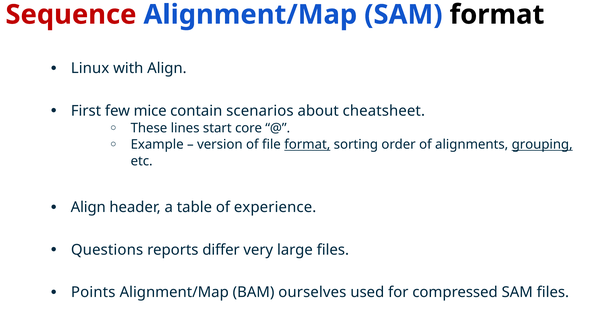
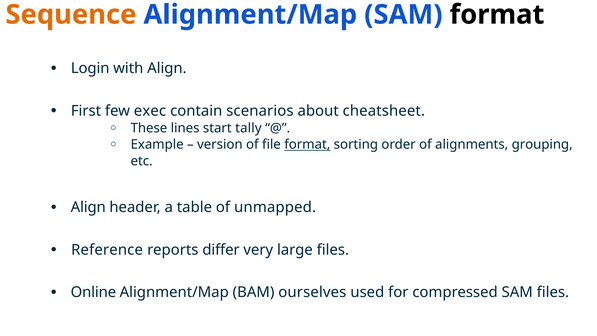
Sequence colour: red -> orange (71, 15)
Linux: Linux -> Login (90, 68)
mice: mice -> exec (150, 111)
core: core -> tally (248, 128)
grouping underline: present -> none (542, 145)
experience: experience -> unmapped (275, 207)
Questions: Questions -> Reference (107, 250)
Points: Points -> Online (93, 292)
